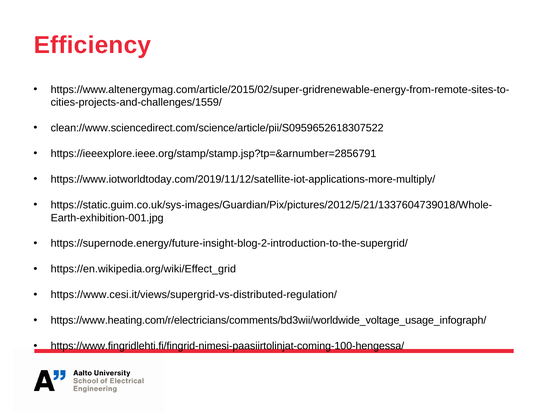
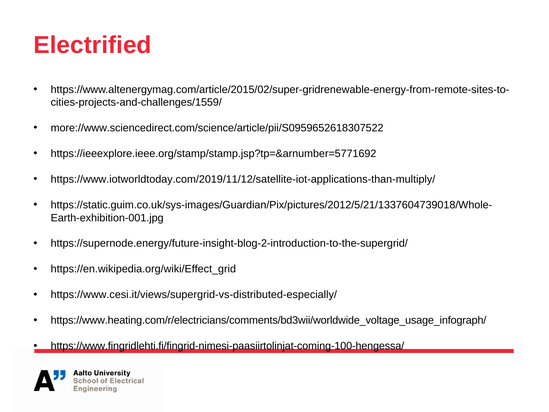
Efficiency: Efficiency -> Electrified (93, 45)
clean://www.sciencedirect.com/science/article/pii/S0959652618307522: clean://www.sciencedirect.com/science/article/pii/S0959652618307522 -> more://www.sciencedirect.com/science/article/pii/S0959652618307522 (217, 128)
https://ieeexplore.ieee.org/stamp/stamp.jsp?tp=&arnumber=2856791: https://ieeexplore.ieee.org/stamp/stamp.jsp?tp=&arnumber=2856791 -> https://ieeexplore.ieee.org/stamp/stamp.jsp?tp=&arnumber=5771692 (214, 154)
https://www.iotworldtoday.com/2019/11/12/satellite-iot-applications-more-multiply/: https://www.iotworldtoday.com/2019/11/12/satellite-iot-applications-more-multiply/ -> https://www.iotworldtoday.com/2019/11/12/satellite-iot-applications-than-multiply/ (243, 179)
https://www.cesi.it/views/supergrid-vs-distributed-regulation/: https://www.cesi.it/views/supergrid-vs-distributed-regulation/ -> https://www.cesi.it/views/supergrid-vs-distributed-especially/ (194, 295)
